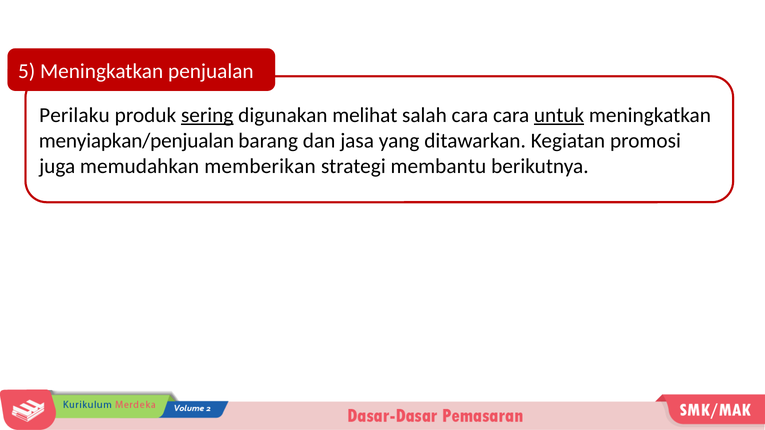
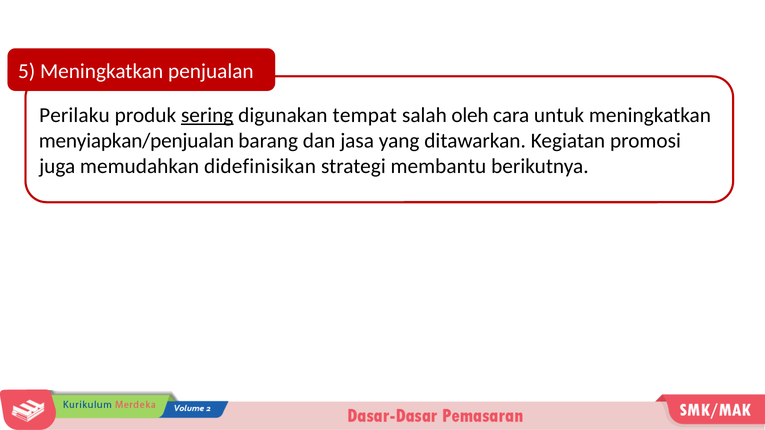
melihat: melihat -> tempat (365, 115)
salah cara: cara -> oleh (470, 115)
untuk underline: present -> none (559, 115)
memberikan: memberikan -> didefinisikan (260, 166)
